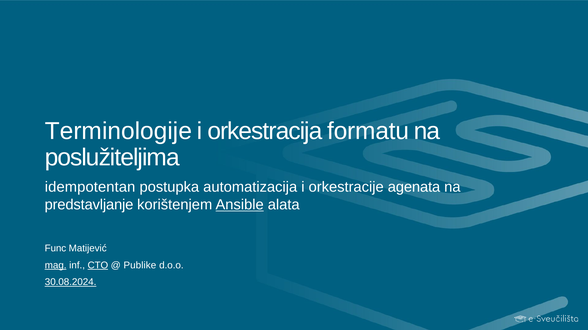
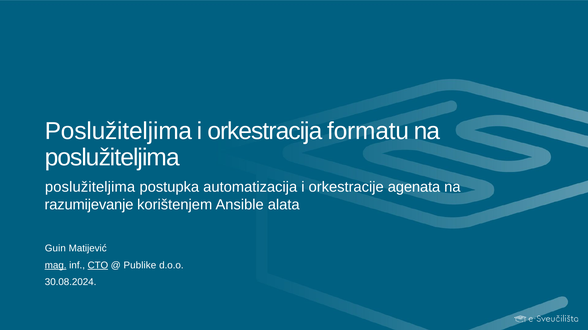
Terminologije: Terminologije -> Poslužiteljima (119, 131)
idempotentan: idempotentan -> poslužiteljima (90, 188)
predstavljanje: predstavljanje -> razumijevanje (89, 205)
Ansible underline: present -> none (240, 205)
Func: Func -> Guin (55, 249)
30.08.2024 underline: present -> none (71, 283)
